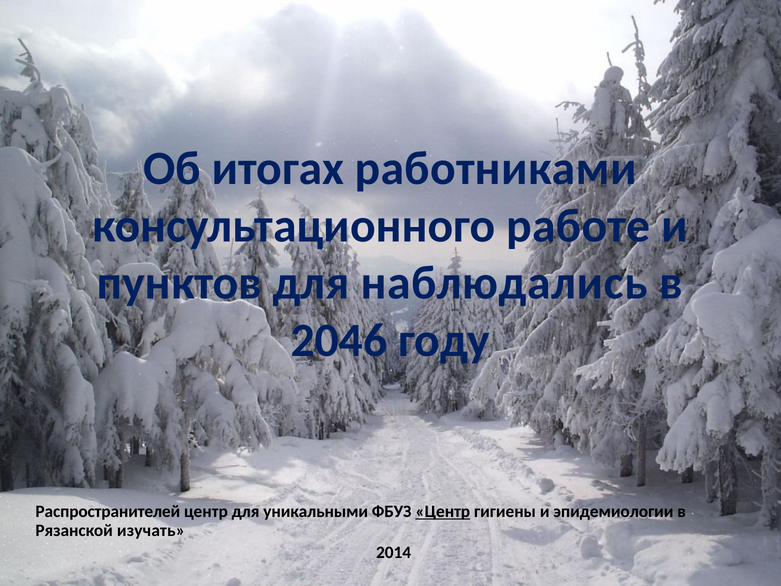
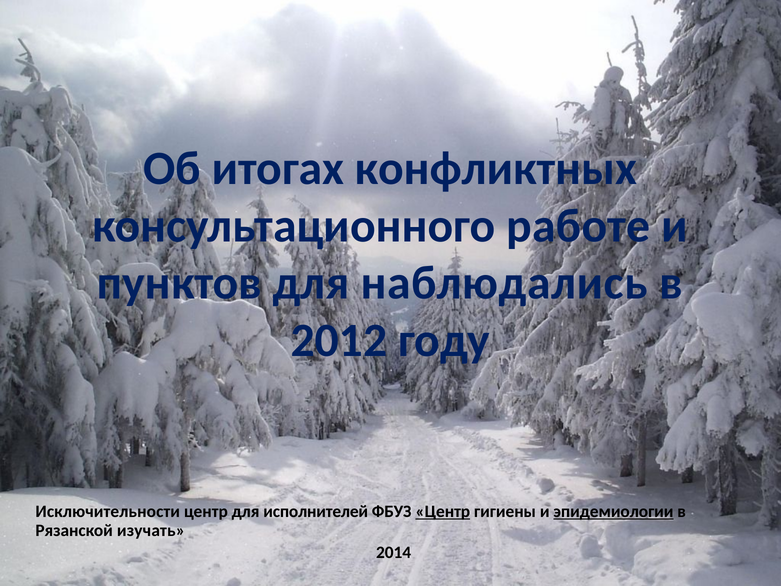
работниками: работниками -> конфликтных (496, 168)
2046: 2046 -> 2012 (339, 340)
Распространителей: Распространителей -> Исключительности (108, 511)
уникальными: уникальными -> исполнителей (316, 511)
эпидемиологии underline: none -> present (613, 511)
